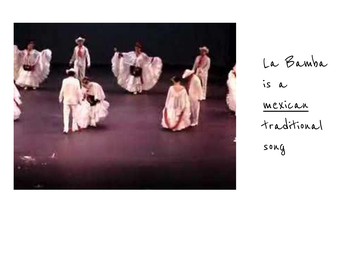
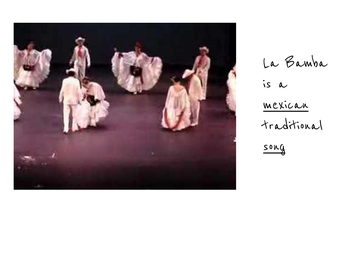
song underline: none -> present (274, 145)
